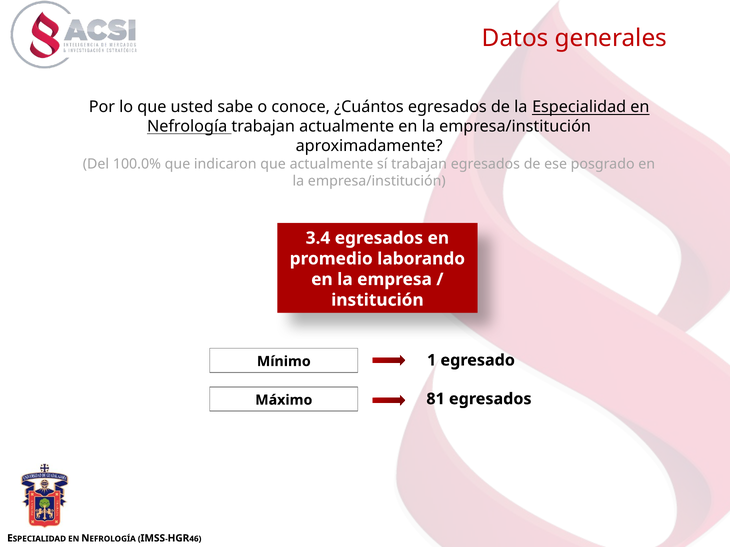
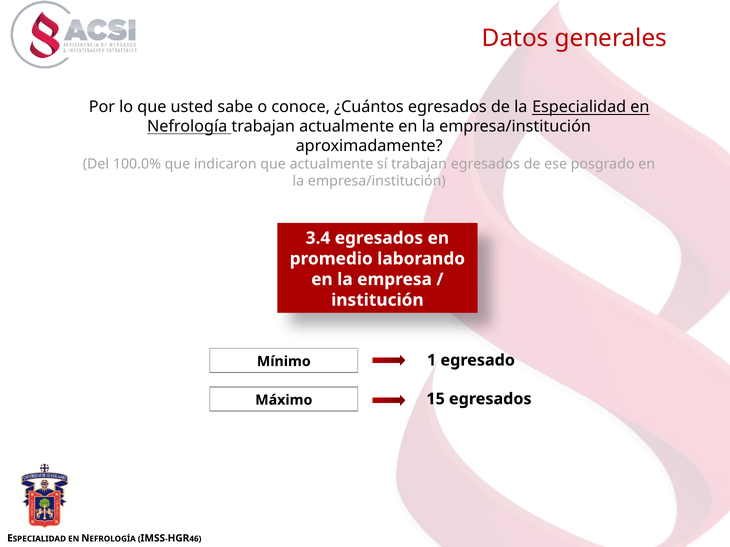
81: 81 -> 15 (436, 399)
